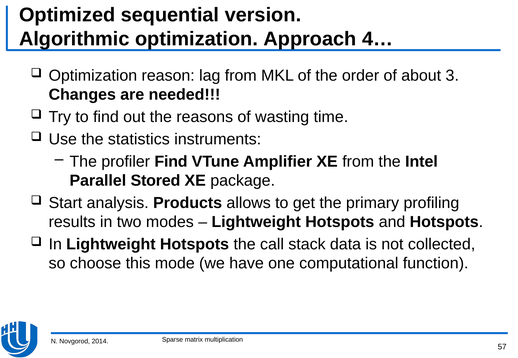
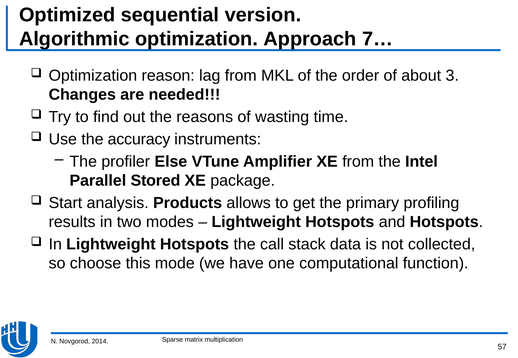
4…: 4… -> 7… (378, 39)
statistics: statistics -> accuracy (139, 139)
profiler Find: Find -> Else (171, 162)
